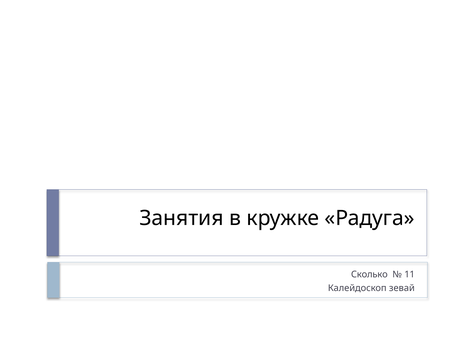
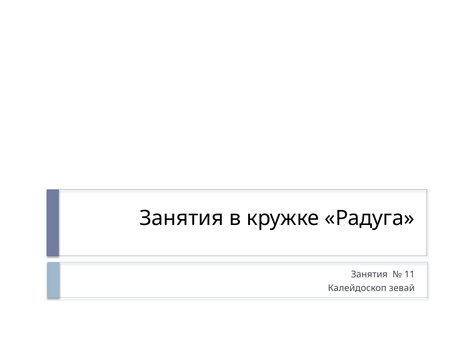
Сколько: Сколько -> Занятия (369, 275)
